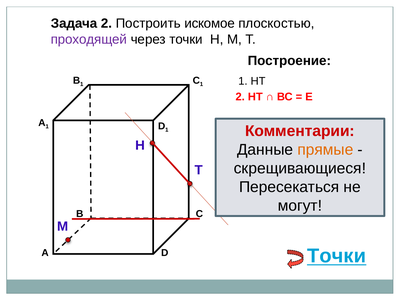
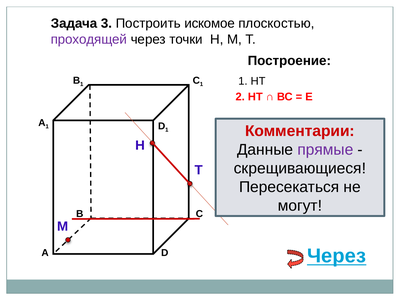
Задача 2: 2 -> 3 (106, 23)
прямые colour: orange -> purple (325, 150)
Точки: Точки -> Через (337, 256)
